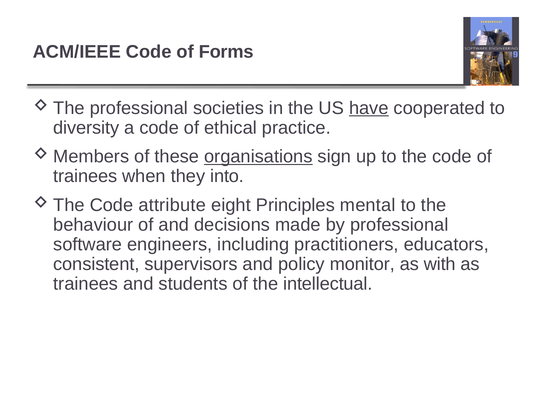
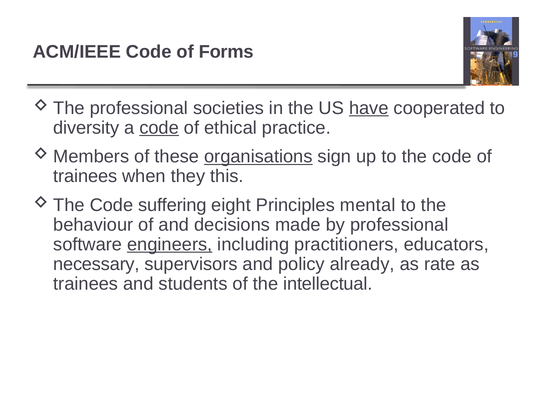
code underline: none -> present (159, 128)
into: into -> this (227, 176)
attribute: attribute -> suffering (172, 205)
engineers underline: none -> present (170, 245)
consistent: consistent -> necessary (96, 264)
monitor: monitor -> already (362, 264)
with: with -> rate (440, 264)
